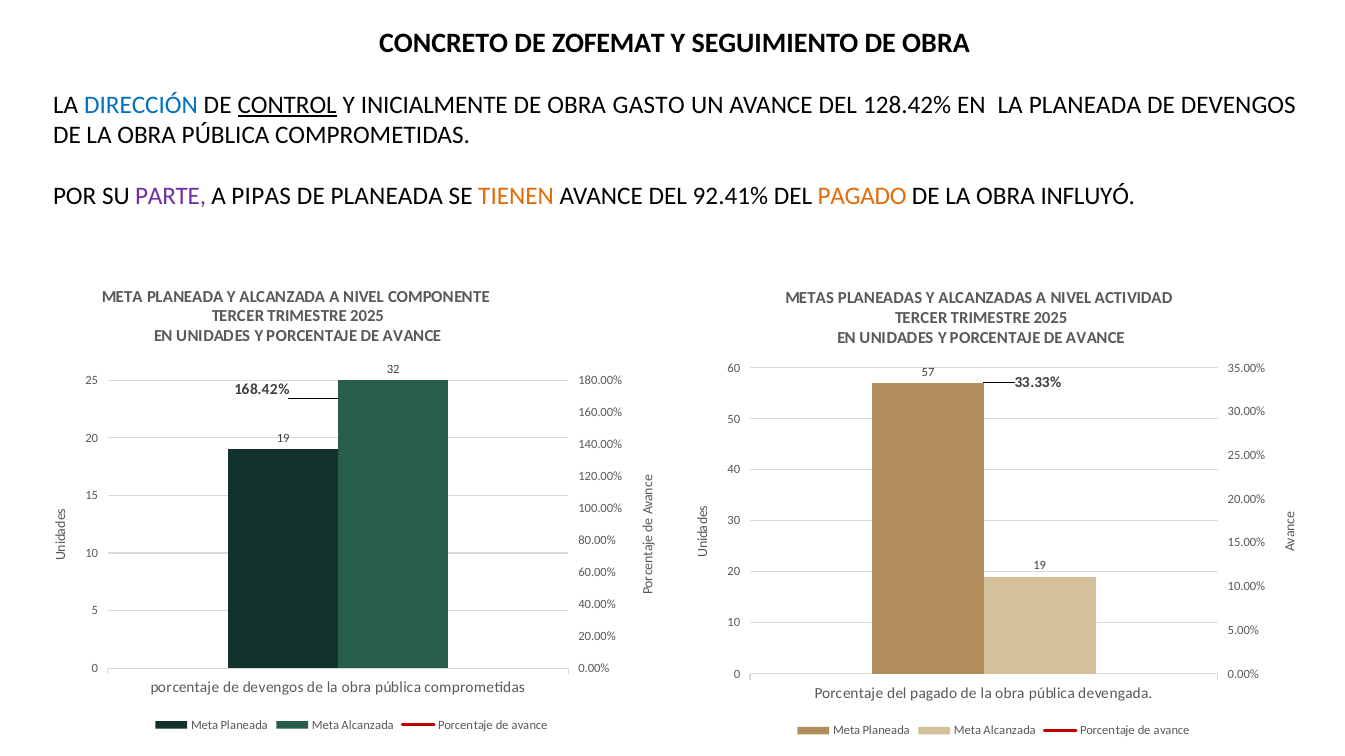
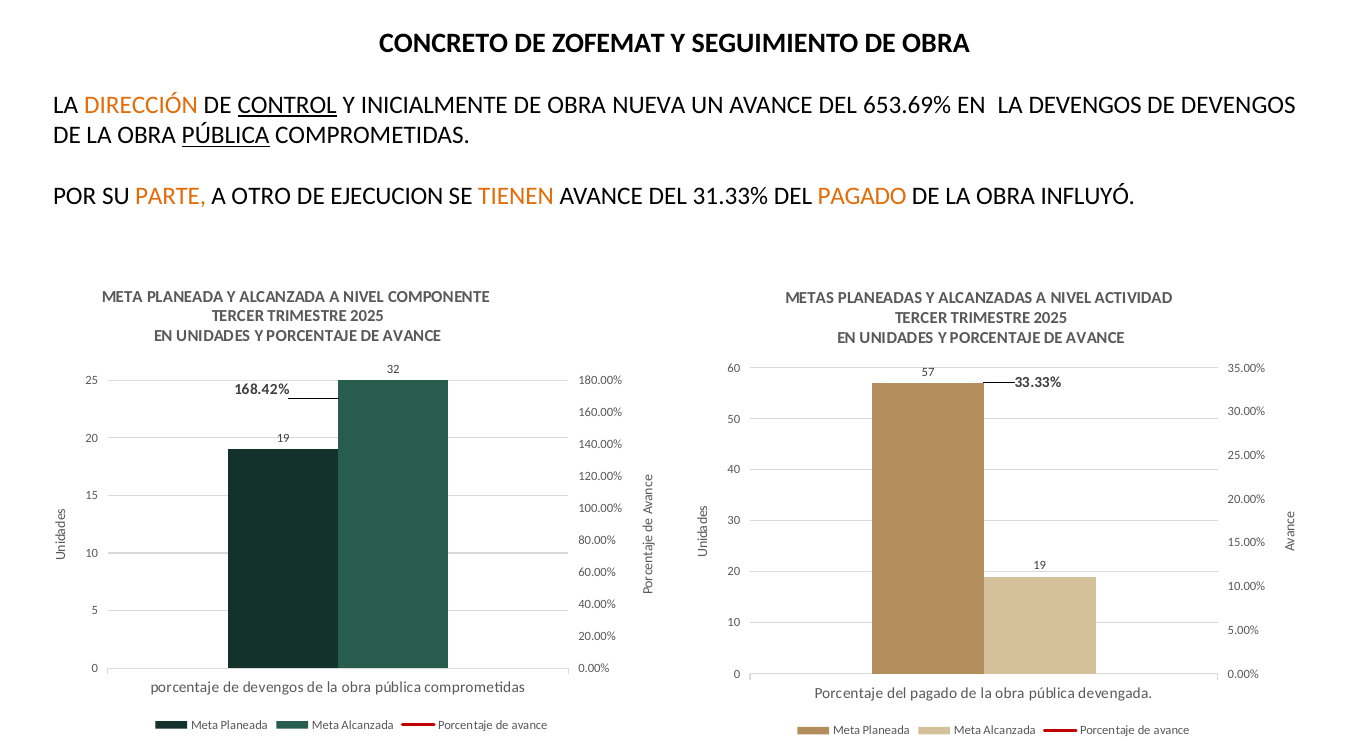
DIRECCIÓN colour: blue -> orange (141, 105)
GASTO: GASTO -> NUEVA (649, 105)
128.42%: 128.42% -> 653.69% (907, 105)
LA PLANEADA: PLANEADA -> DEVENGOS (1085, 105)
PÚBLICA underline: none -> present (226, 136)
PARTE colour: purple -> orange (171, 196)
PIPAS: PIPAS -> OTRO (261, 196)
DE PLANEADA: PLANEADA -> EJECUCION (387, 196)
92.41%: 92.41% -> 31.33% (730, 196)
